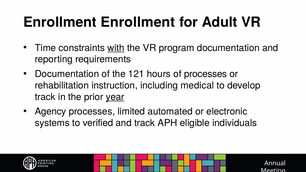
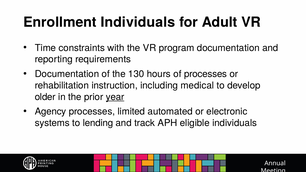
Enrollment Enrollment: Enrollment -> Individuals (138, 22)
with underline: present -> none (116, 48)
121: 121 -> 130 (136, 74)
track: track -> older (45, 97)
verified: verified -> lending (98, 123)
